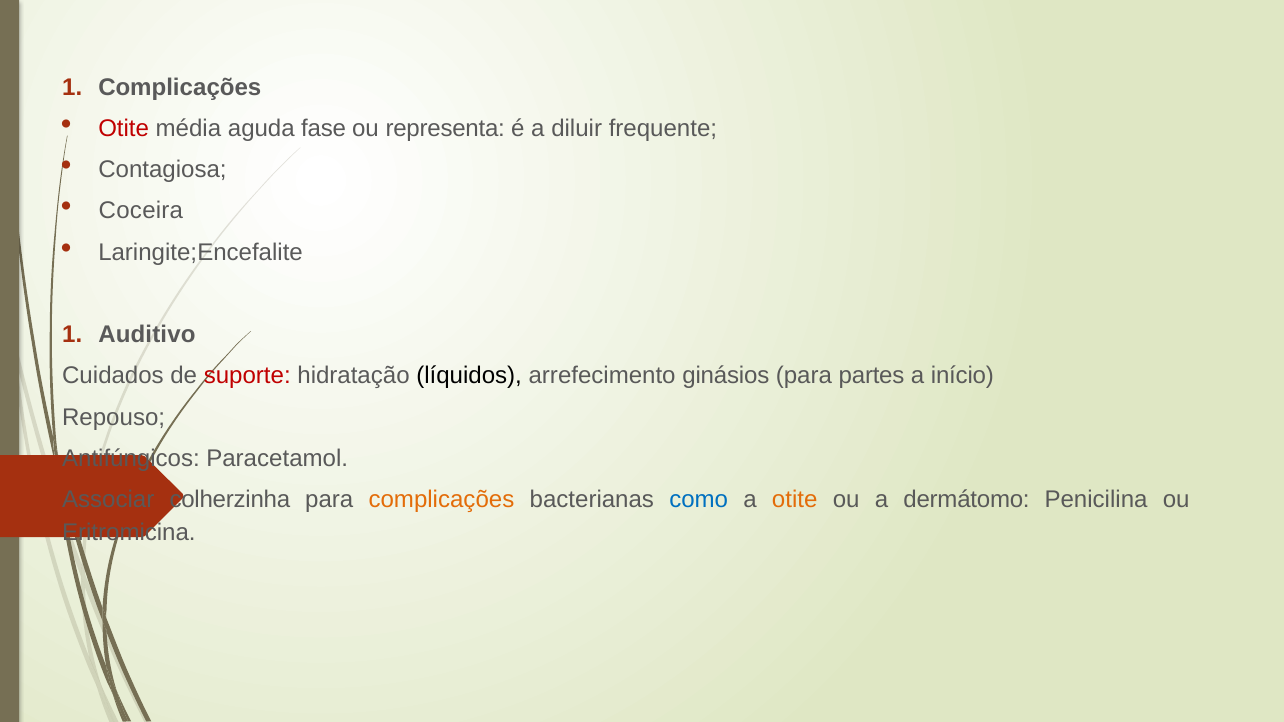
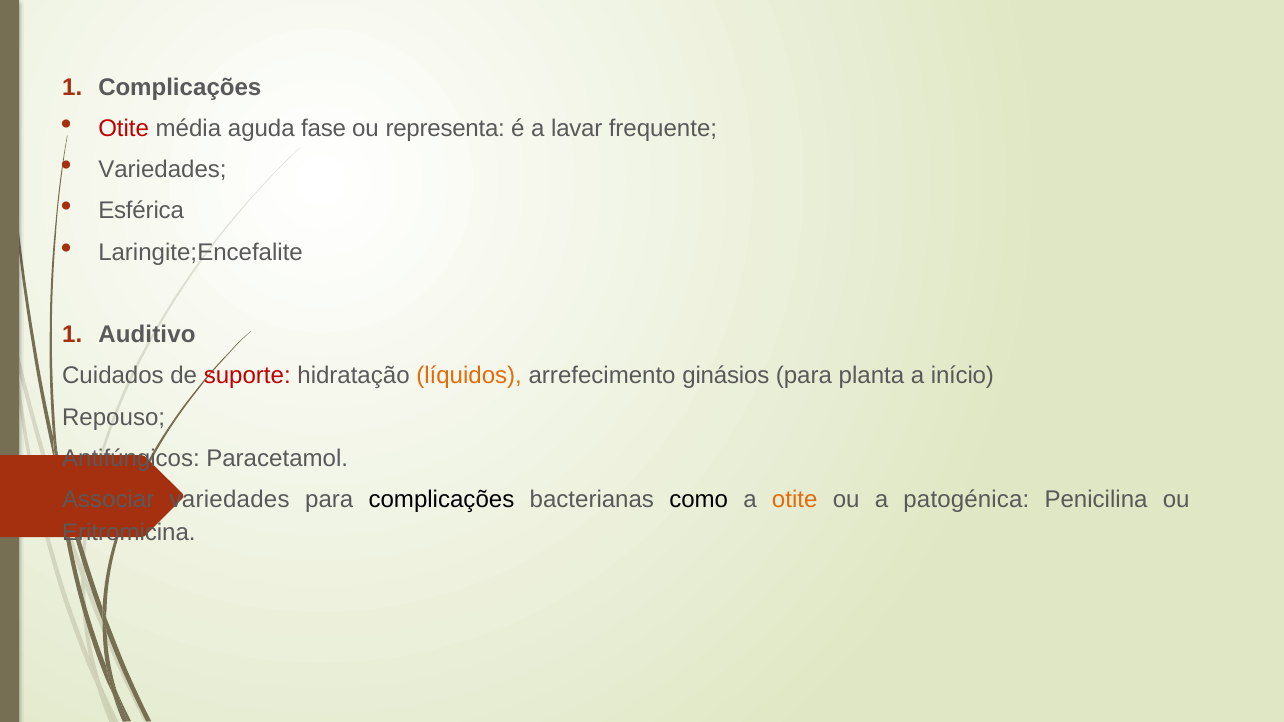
diluir: diluir -> lavar (577, 129)
Contagiosa: Contagiosa -> Variedades (162, 170)
Coceira: Coceira -> Esférica (141, 211)
líquidos colour: black -> orange (469, 376)
partes: partes -> planta (871, 376)
Associar colherzinha: colherzinha -> variedades (230, 500)
complicações colour: orange -> black (441, 500)
como colour: blue -> black (699, 500)
dermátomo: dermátomo -> patogénica (966, 500)
